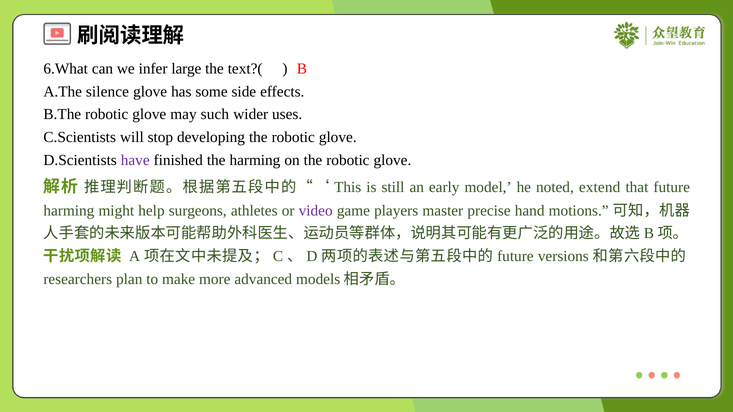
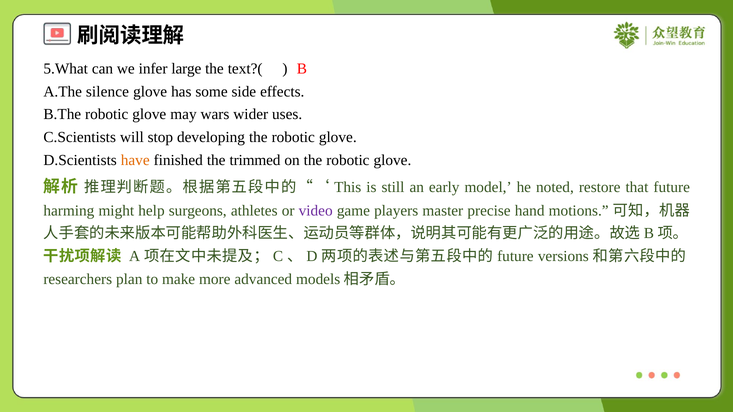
6.What: 6.What -> 5.What (66, 69)
such: such -> wars (215, 115)
have colour: purple -> orange (135, 160)
the harming: harming -> trimmed (255, 160)
extend: extend -> restore (600, 187)
